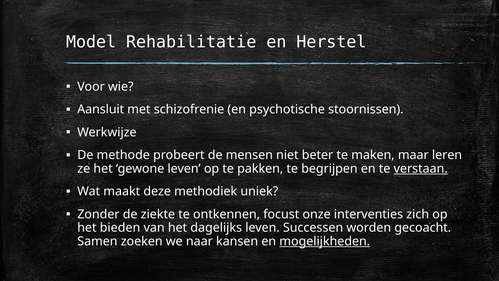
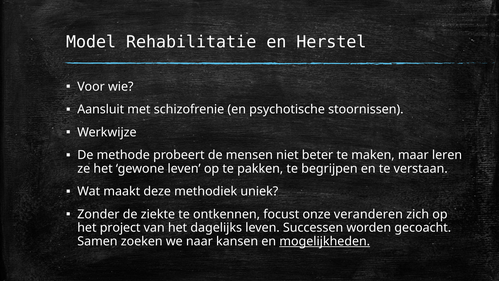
verstaan underline: present -> none (421, 168)
interventies: interventies -> veranderen (368, 214)
bieden: bieden -> project (120, 228)
